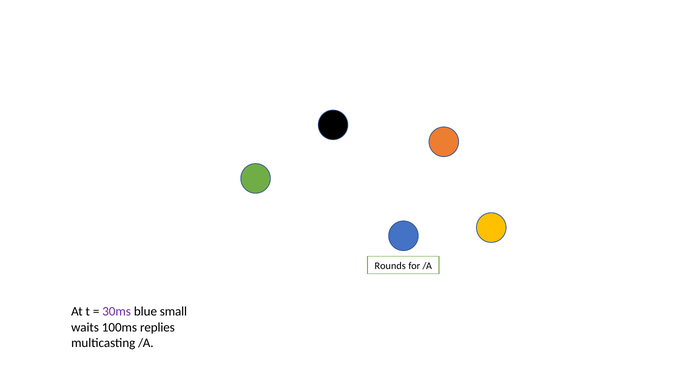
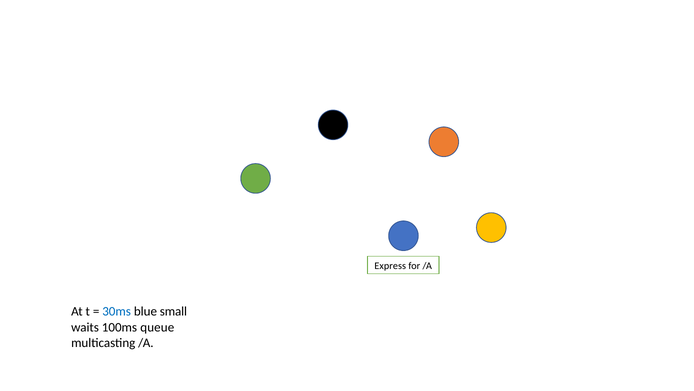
Rounds: Rounds -> Express (390, 265)
30ms colour: purple -> blue (117, 311)
replies: replies -> queue (157, 327)
